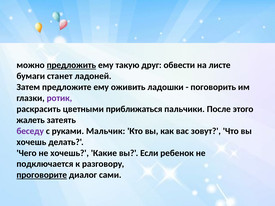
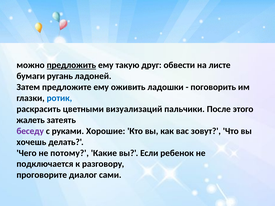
станет: станет -> ругань (60, 76)
ротик colour: purple -> blue (59, 98)
приближаться: приближаться -> визуализаций (134, 109)
Мальчик: Мальчик -> Хорошие (106, 131)
не хочешь: хочешь -> потому (70, 153)
проговорите underline: present -> none (42, 175)
